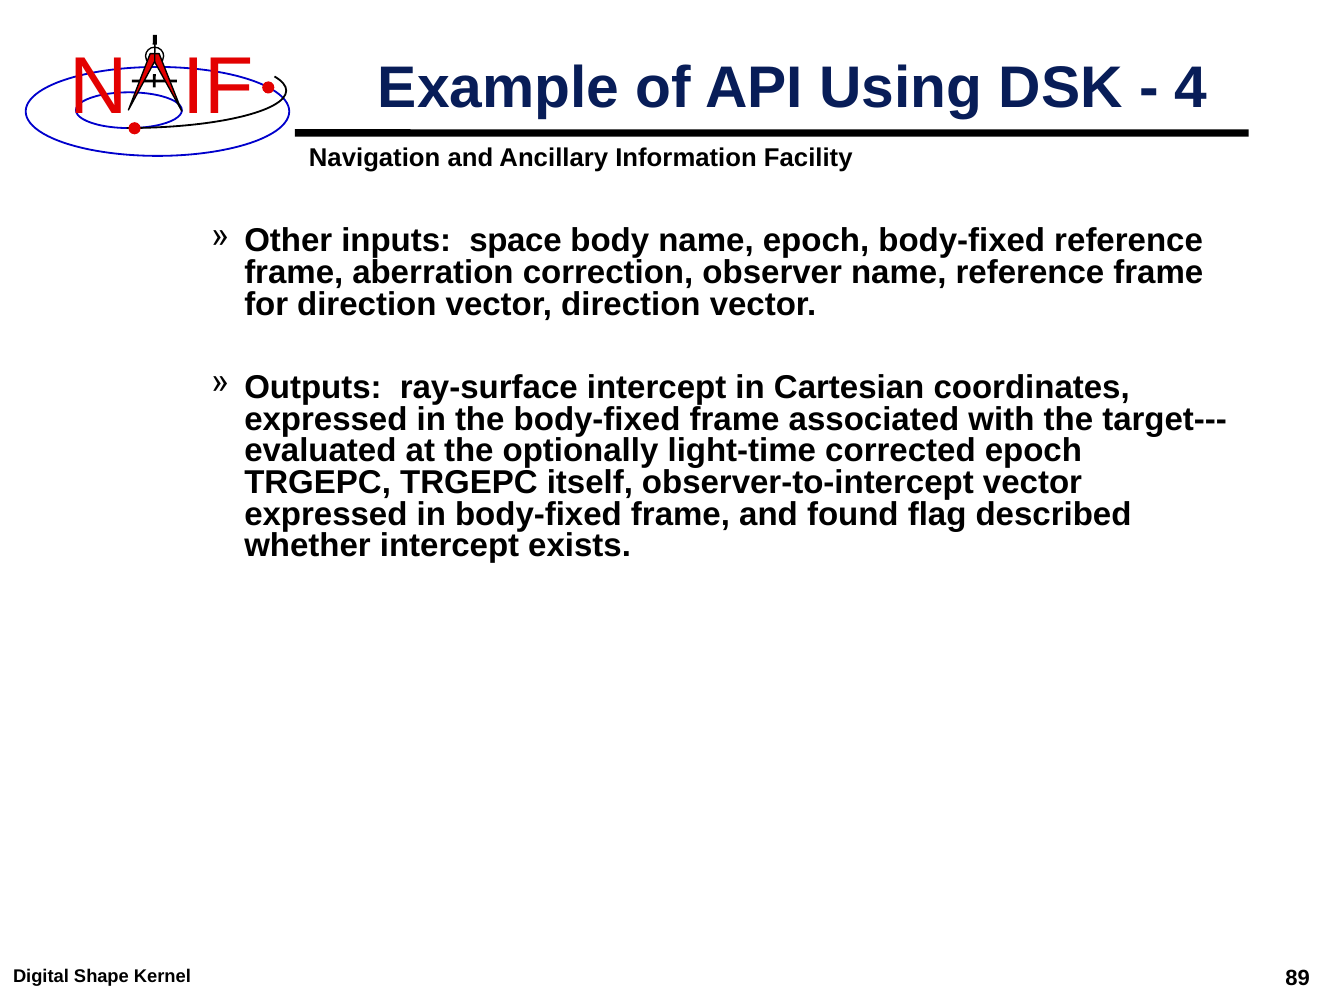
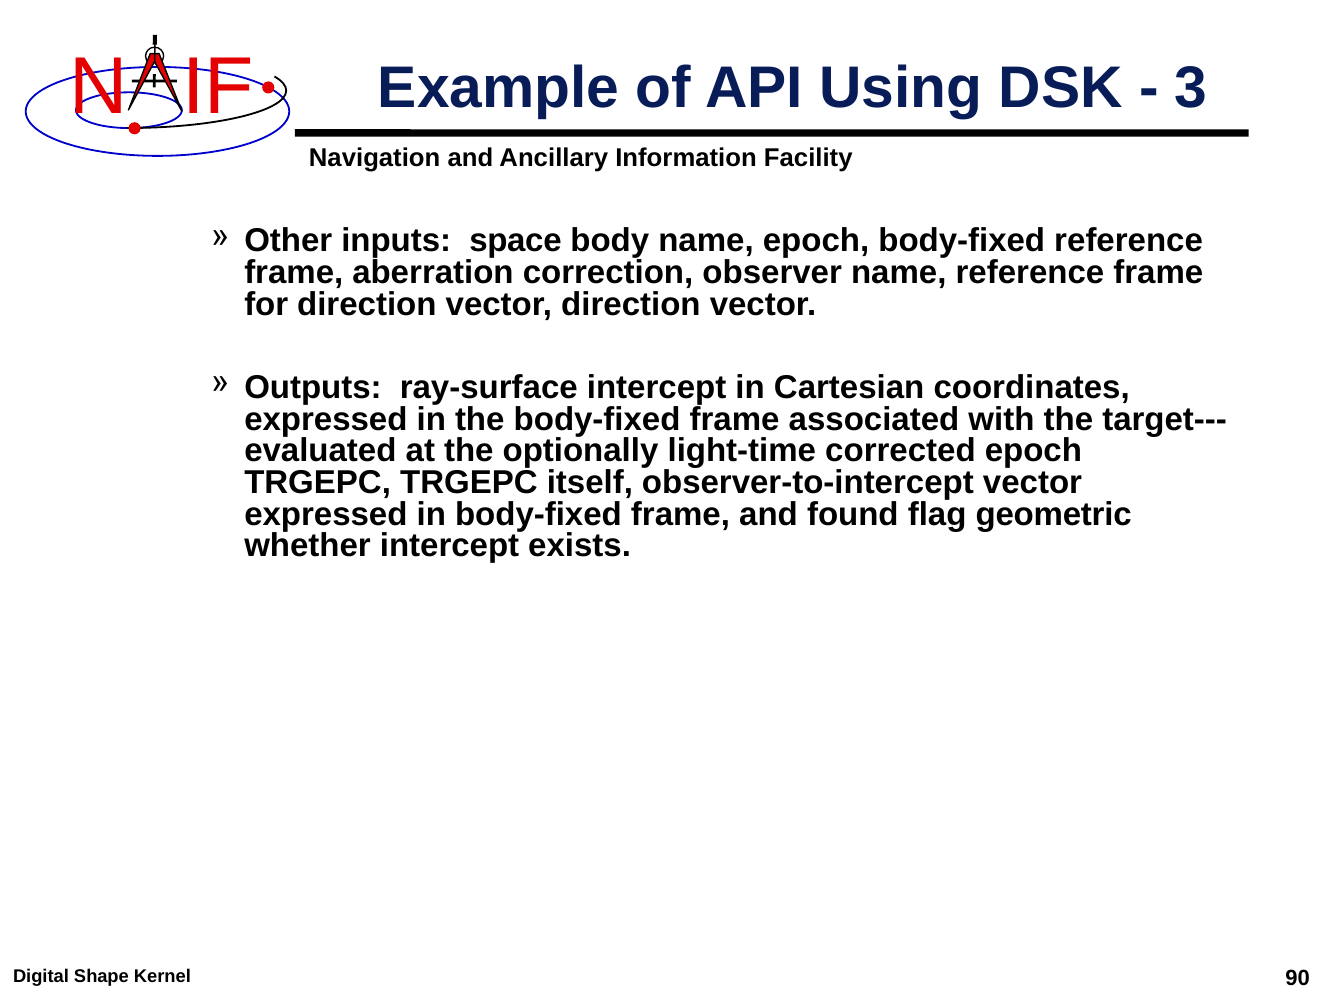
4: 4 -> 3 (1191, 88)
described: described -> geometric (1054, 515)
89: 89 -> 90 (1298, 979)
